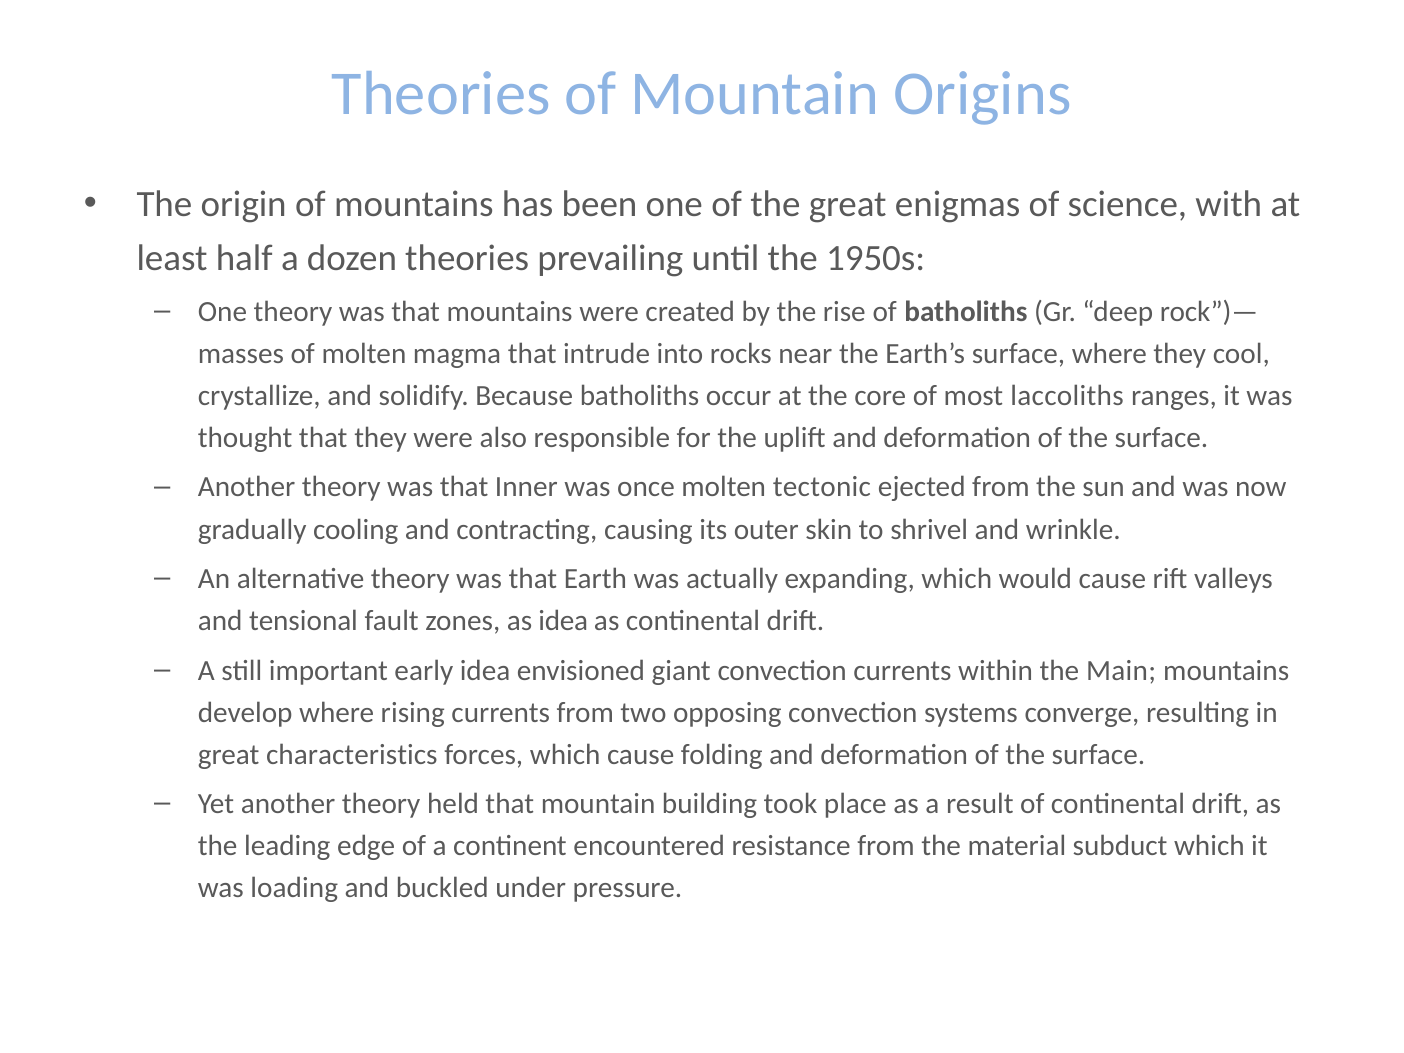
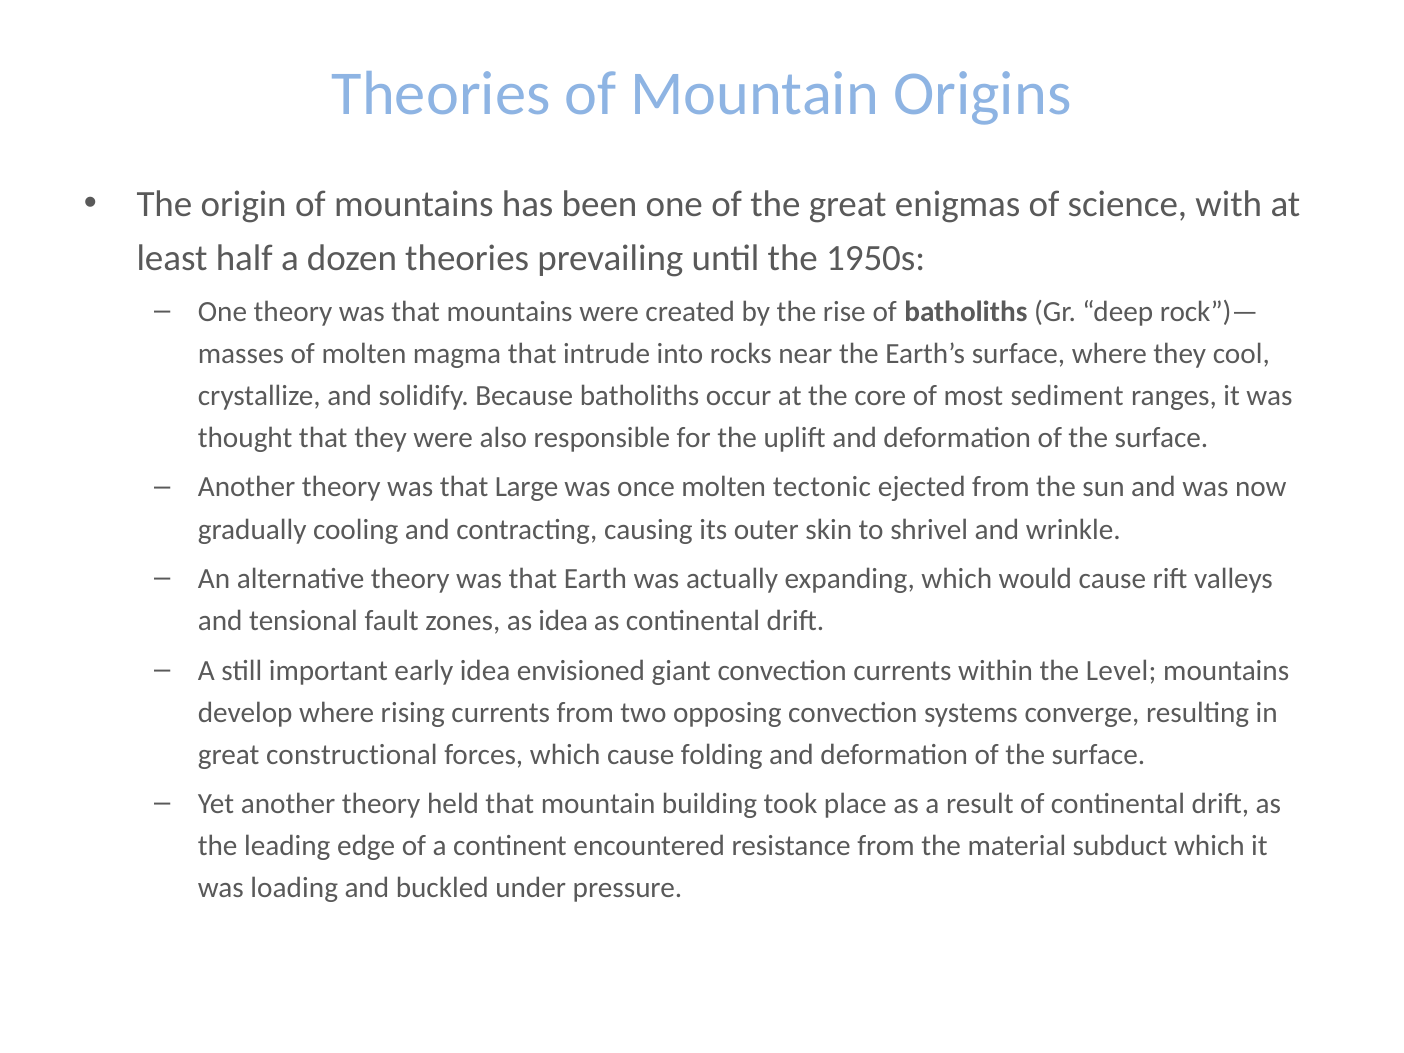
laccoliths: laccoliths -> sediment (1067, 396)
Inner: Inner -> Large (527, 487)
Main: Main -> Level (1121, 670)
characteristics: characteristics -> constructional (352, 755)
